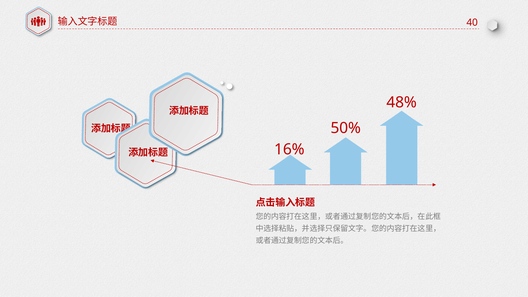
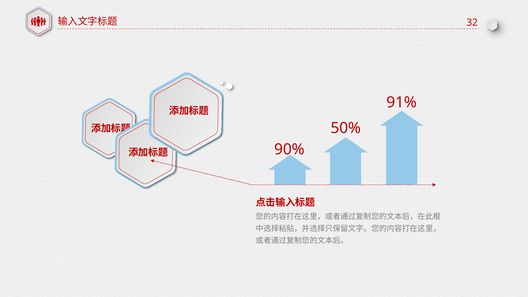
40: 40 -> 32 (472, 22)
48%: 48% -> 91% (402, 102)
16%: 16% -> 90% (289, 150)
